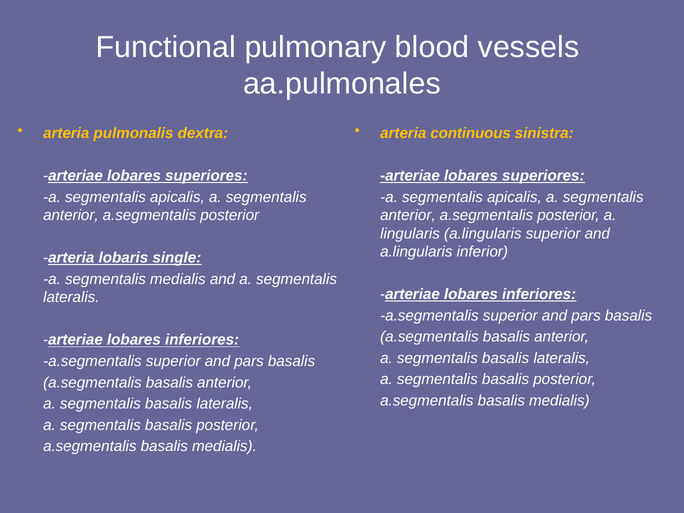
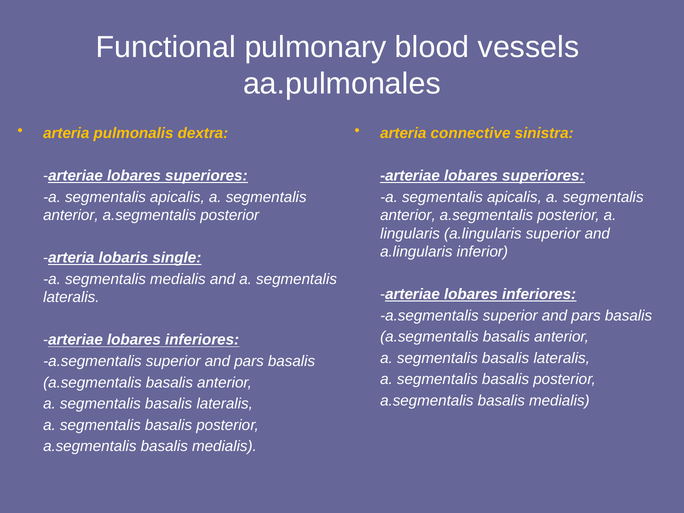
continuous: continuous -> connective (471, 133)
